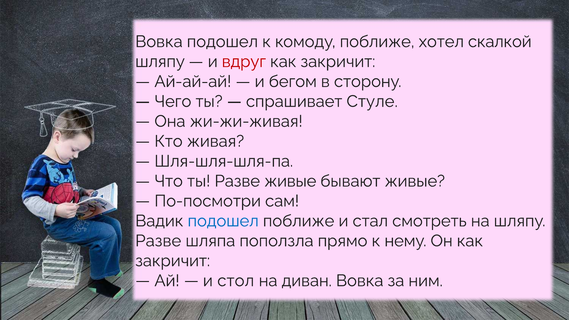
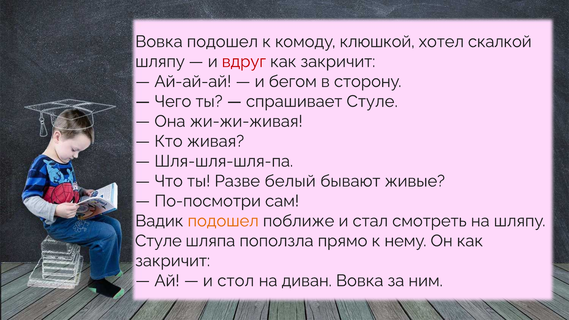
комоду поближе: поближе -> клюшкой (377, 42)
Разве живые: живые -> белый (290, 181)
подошел colour: blue -> orange (223, 221)
Разве: Разве -> Стуле (158, 241)
